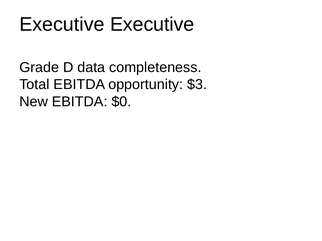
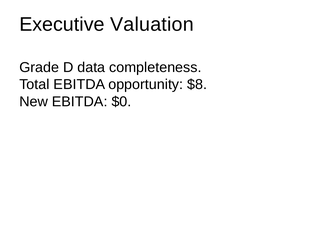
Executive Executive: Executive -> Valuation (152, 24)
$3: $3 -> $8 (197, 85)
